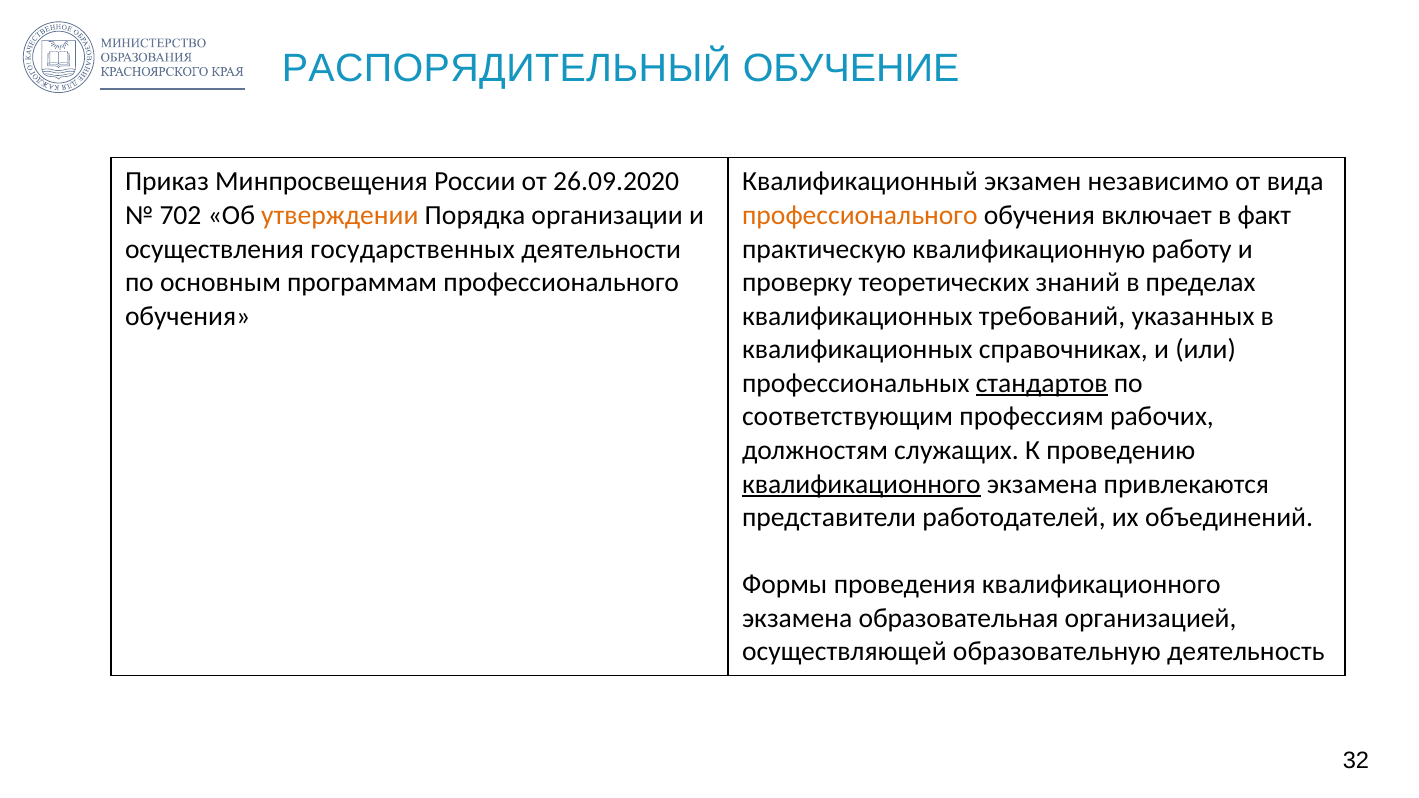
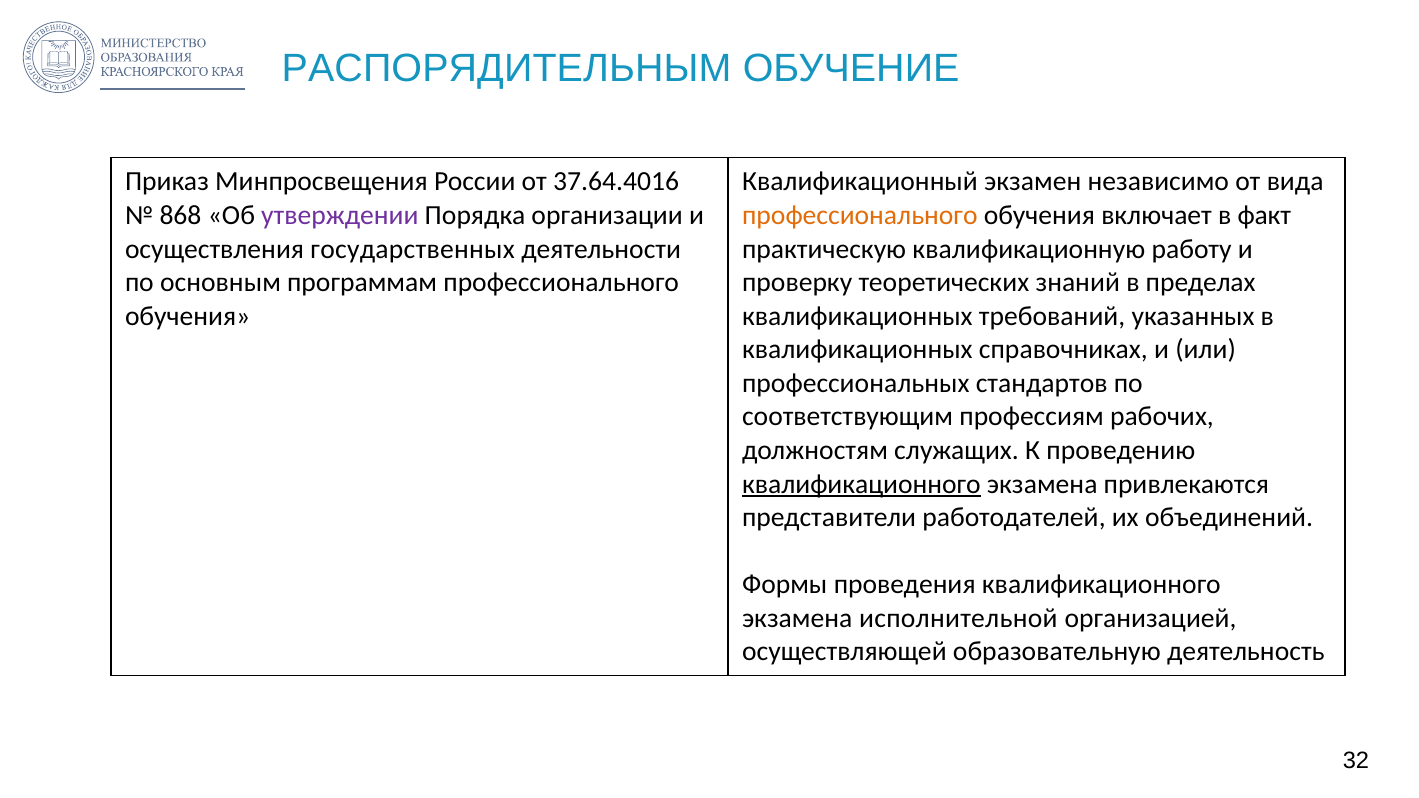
РАСПОРЯДИТЕЛЬНЫЙ: РАСПОРЯДИТЕЛЬНЫЙ -> РАСПОРЯДИТЕЛЬНЫМ (507, 68)
26.09.2020: 26.09.2020 -> 37.64.4016 (616, 182)
702: 702 -> 868 (180, 215)
утверждении colour: orange -> purple (340, 215)
стандартов underline: present -> none (1042, 383)
образовательная: образовательная -> исполнительной (958, 618)
